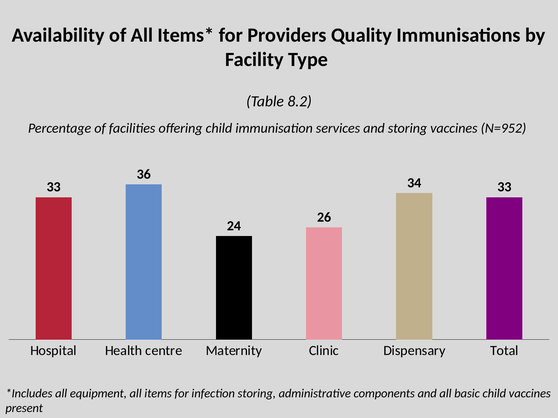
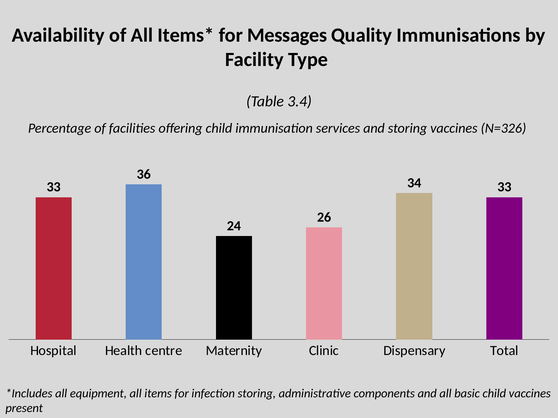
Providers: Providers -> Messages (287, 35)
8.2: 8.2 -> 3.4 (300, 101)
N=952: N=952 -> N=326 (503, 128)
